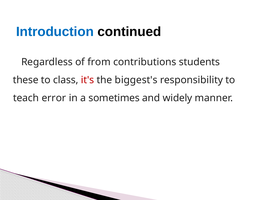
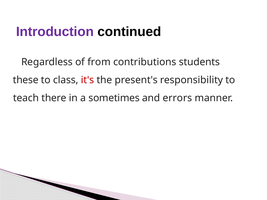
Introduction colour: blue -> purple (55, 32)
biggest's: biggest's -> present's (136, 80)
error: error -> there (54, 98)
widely: widely -> errors (177, 98)
